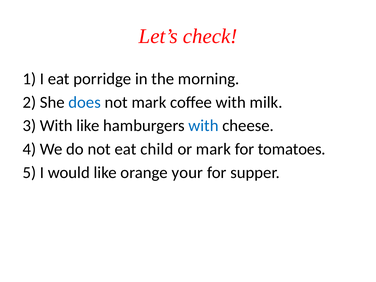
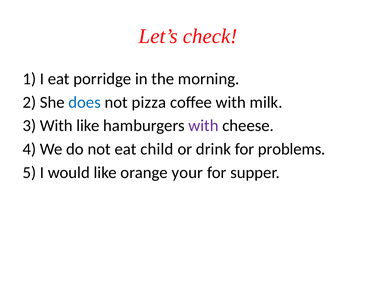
not mark: mark -> pizza (149, 102)
with colour: blue -> purple (203, 126)
or mark: mark -> drink (213, 149)
tomatoes: tomatoes -> problems (292, 149)
